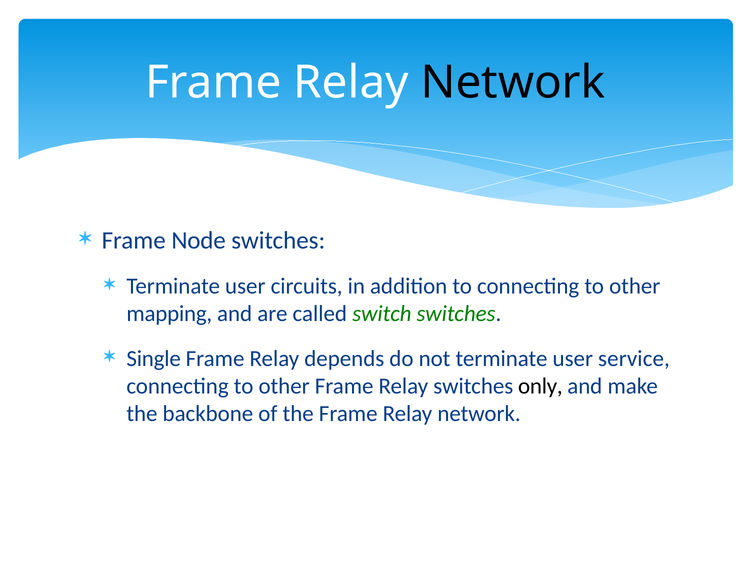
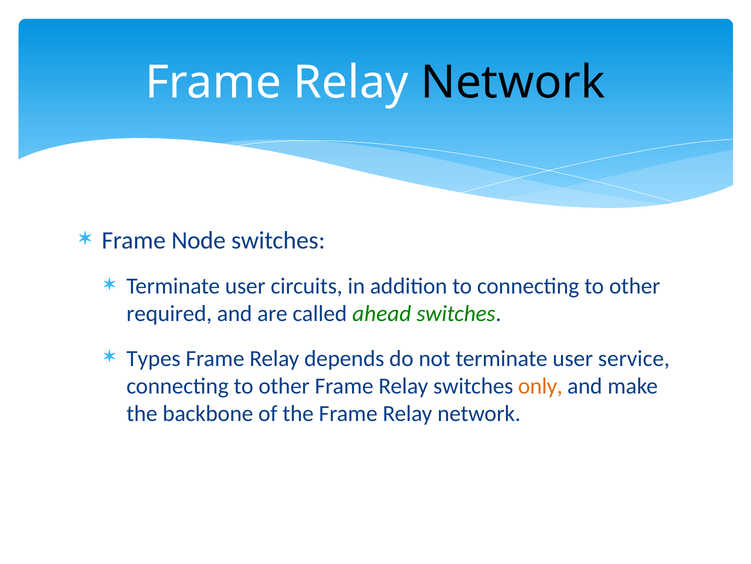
mapping: mapping -> required (169, 313)
switch: switch -> ahead (382, 313)
Single: Single -> Types (154, 358)
only colour: black -> orange (540, 386)
